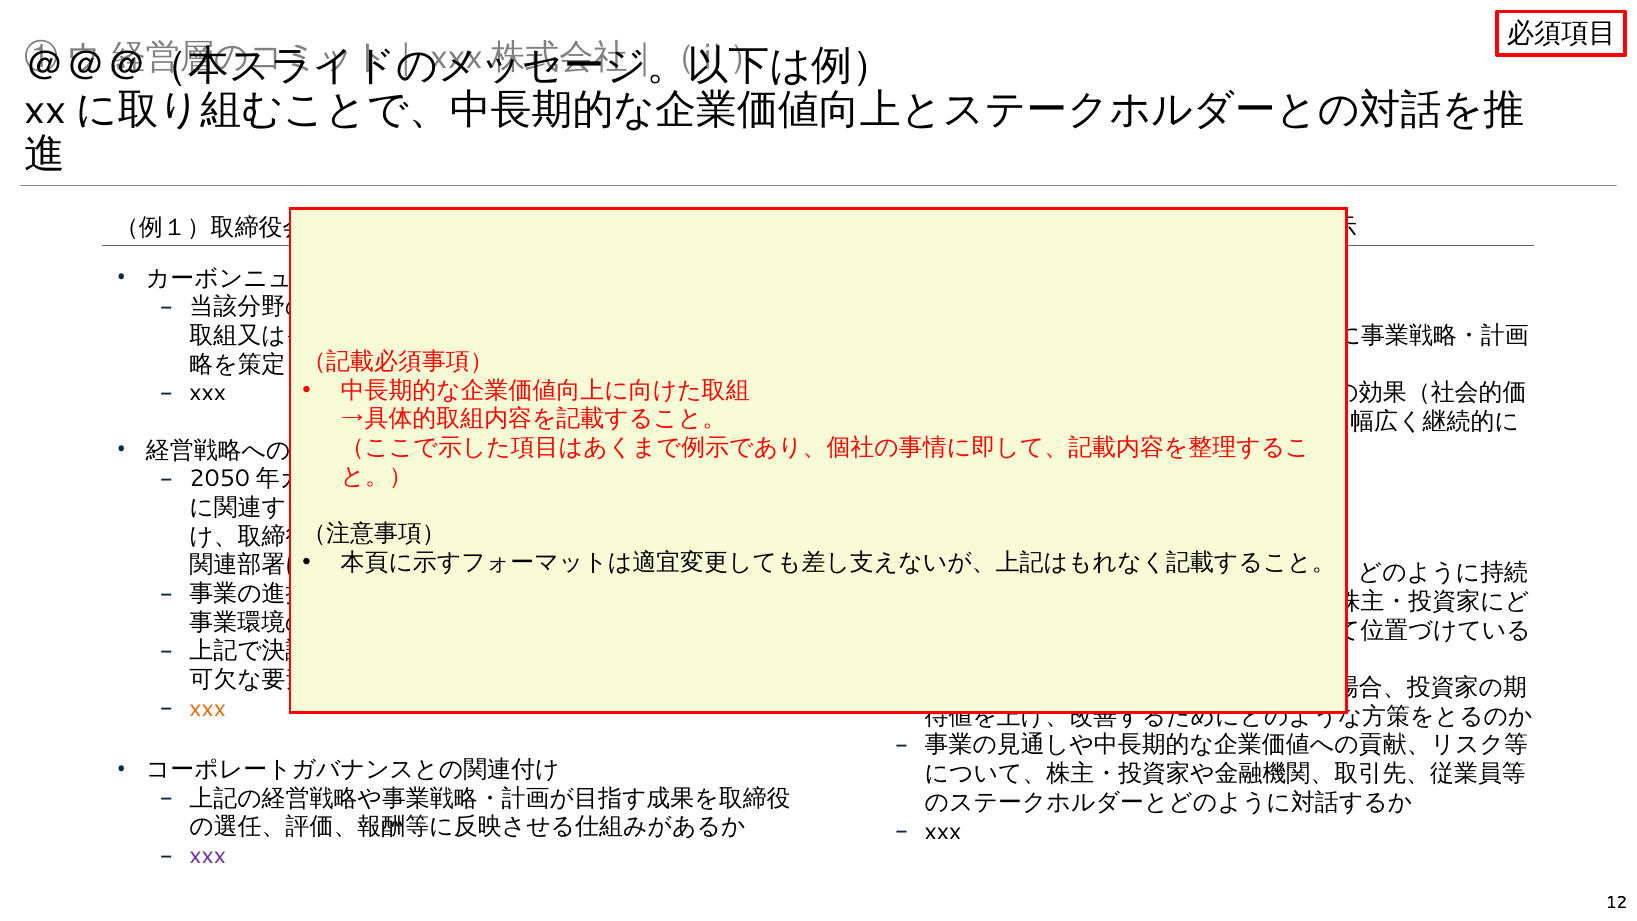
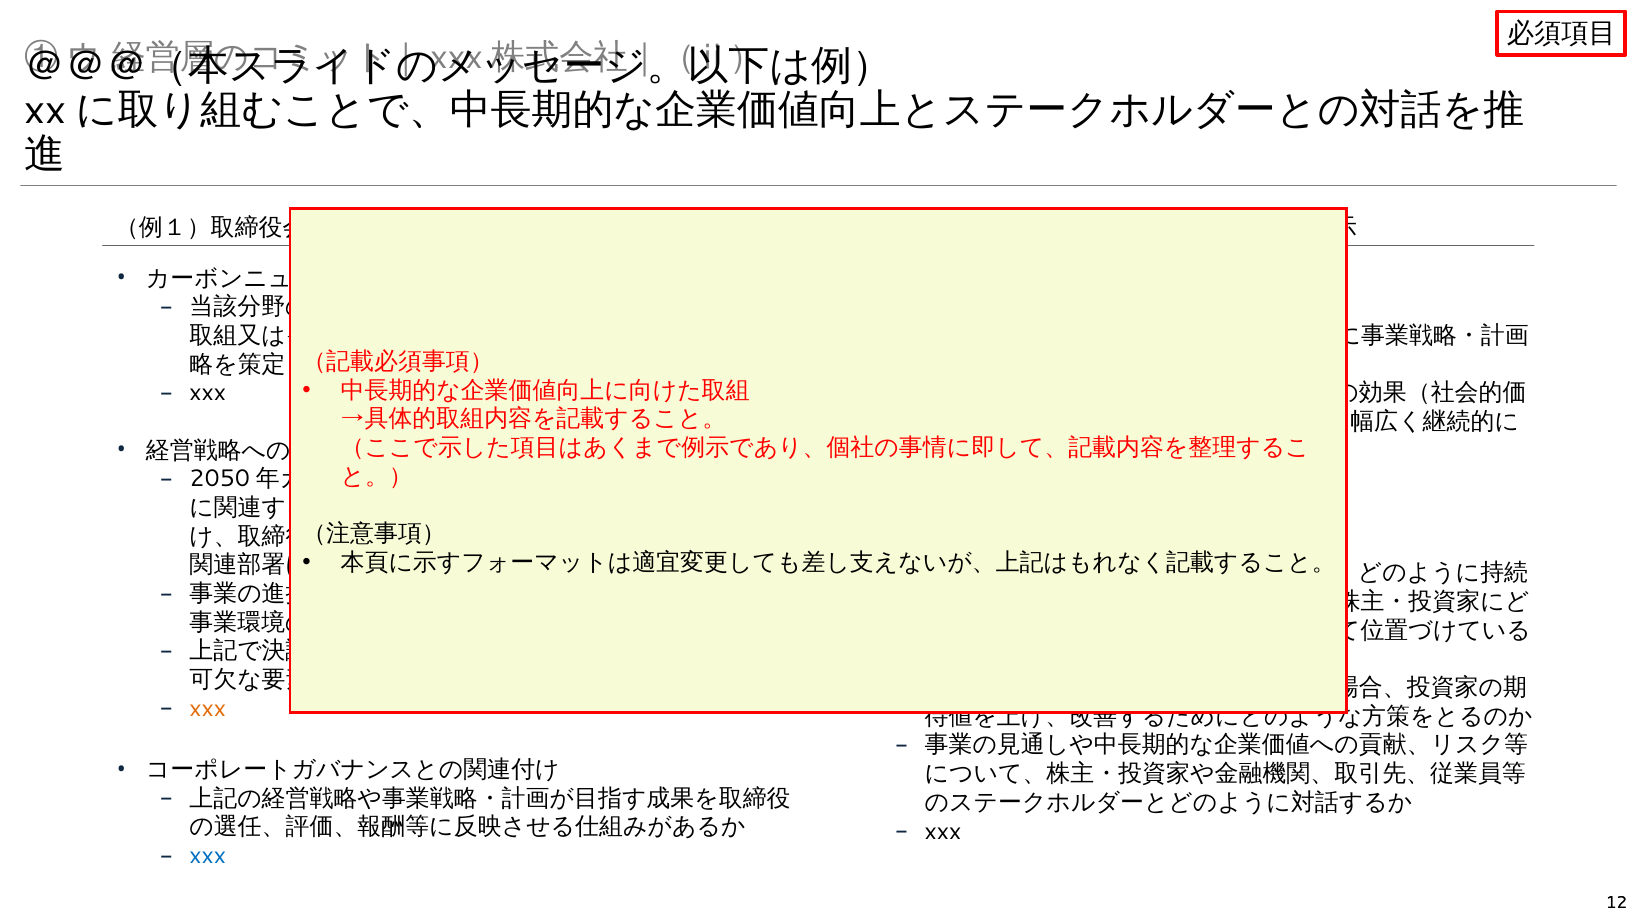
xxx colour: purple -> blue (208, 855)
